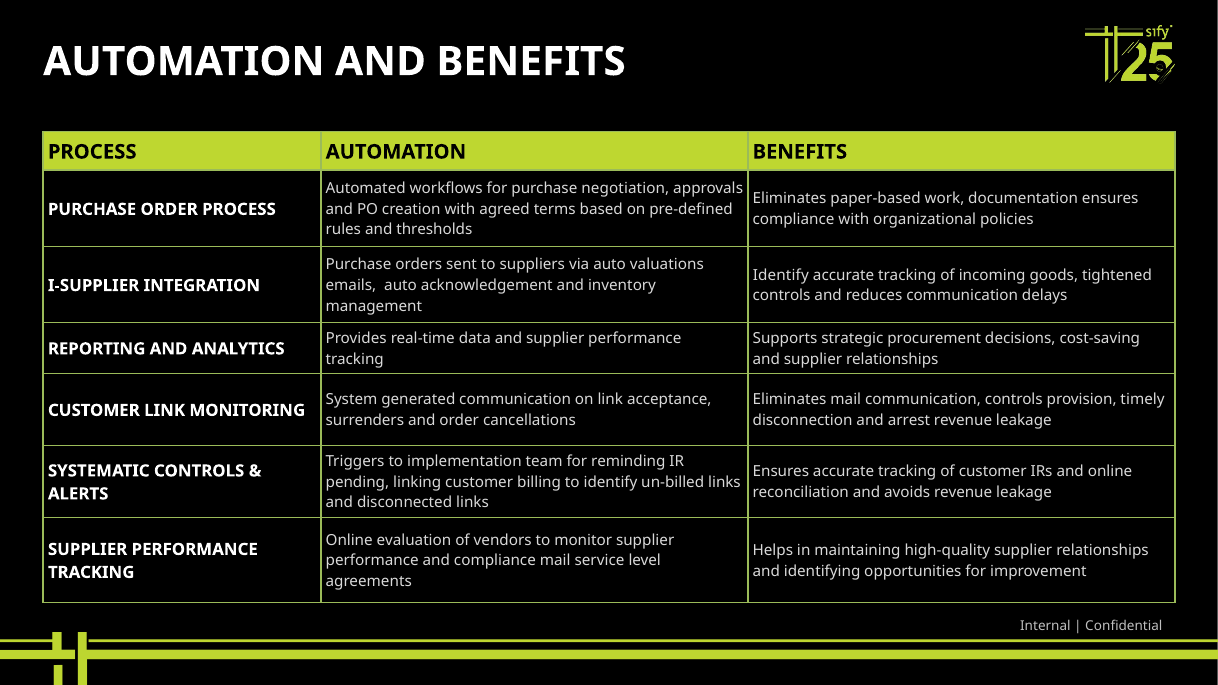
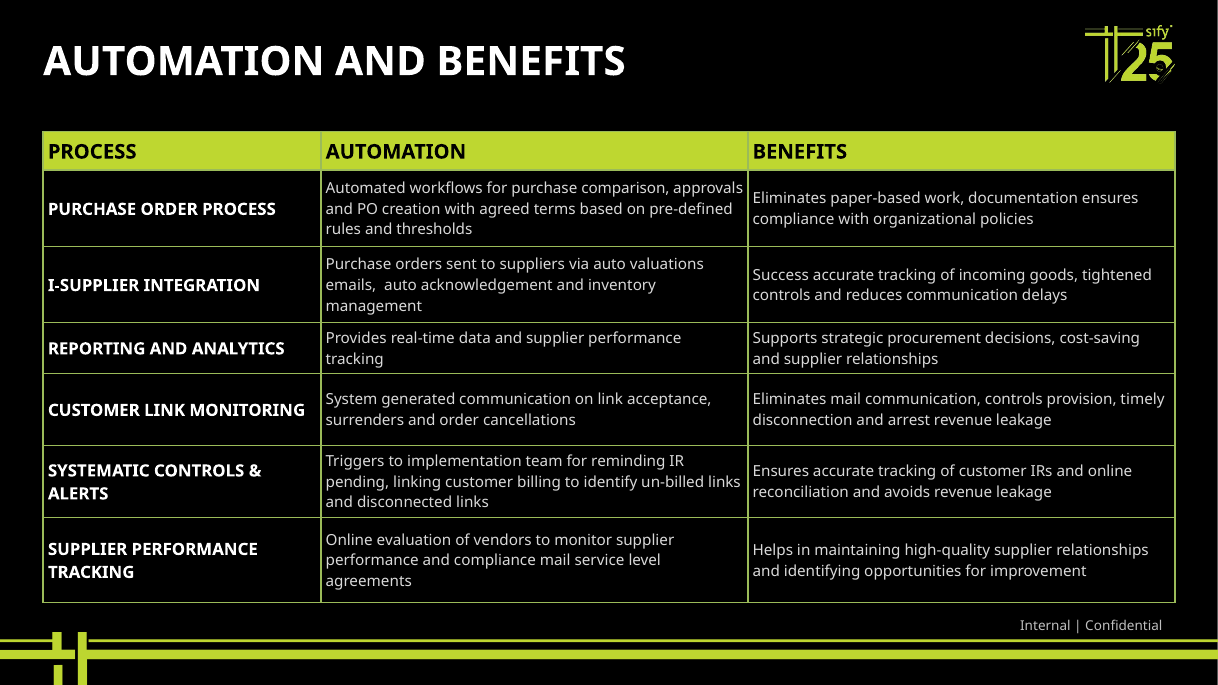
negotiation: negotiation -> comparison (625, 188)
Identify: Identify -> Success (781, 275)
